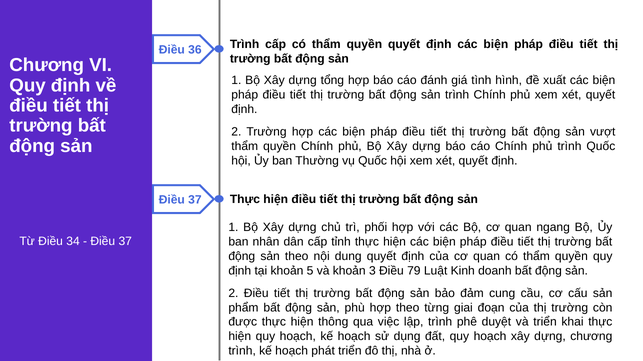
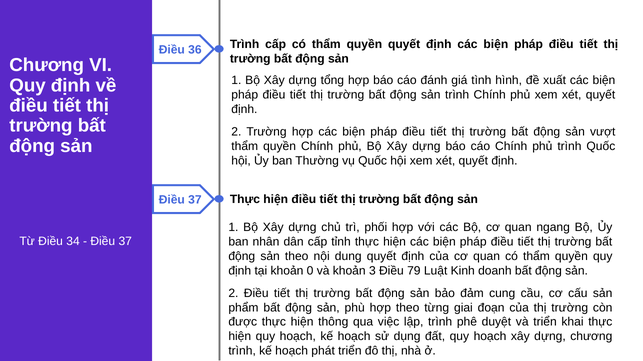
5: 5 -> 0 (310, 271)
